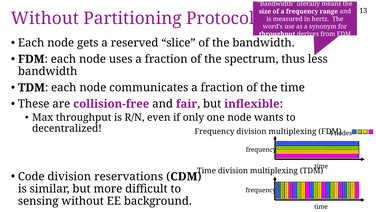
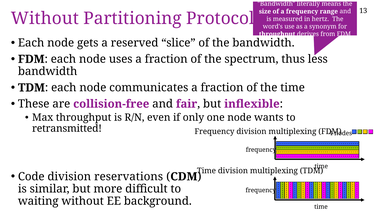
decentralized: decentralized -> retransmitted (67, 128)
sensing: sensing -> waiting (38, 201)
